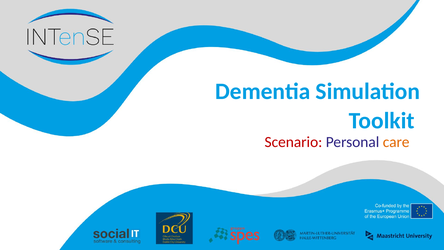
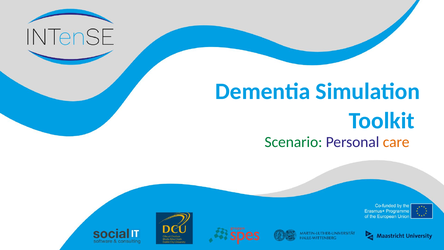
Scenario colour: red -> green (293, 142)
